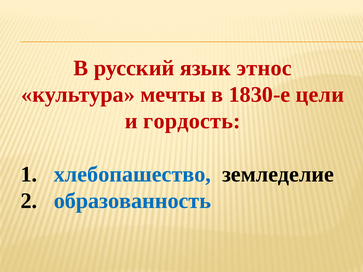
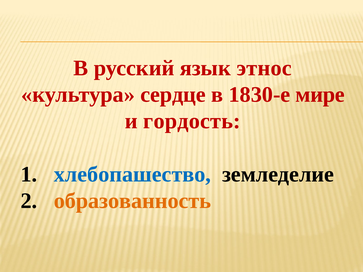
мечты: мечты -> сердце (173, 95)
цели: цели -> мире (320, 95)
образованность colour: blue -> orange (132, 201)
